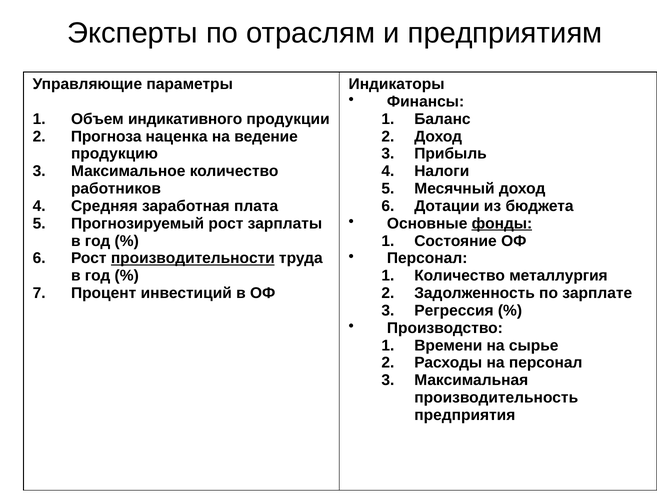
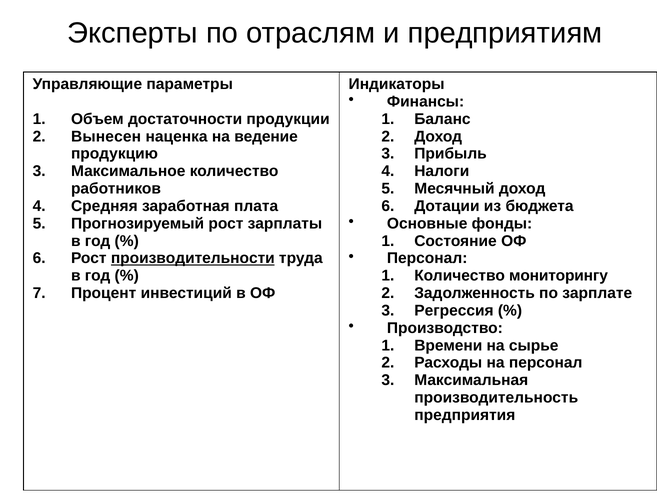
индикативного: индикативного -> достаточности (185, 119)
Прогноза: Прогноза -> Вынесен (106, 136)
фонды underline: present -> none (502, 223)
металлургия: металлургия -> мониторингу (558, 276)
